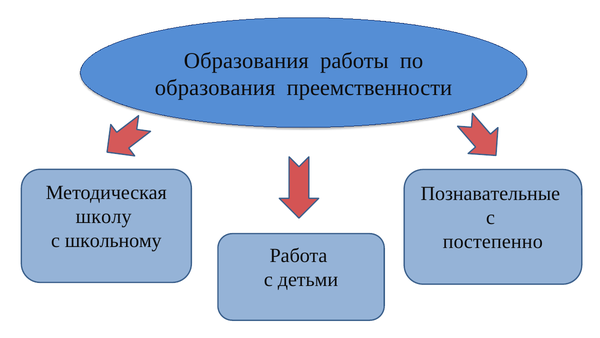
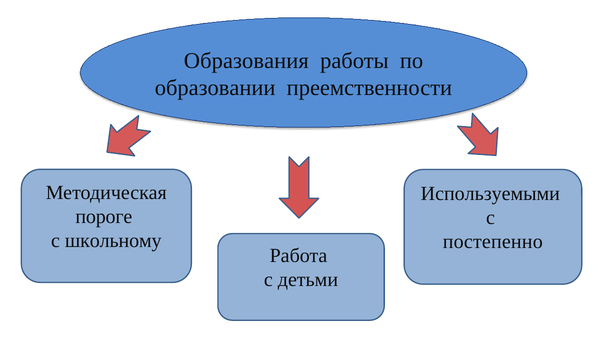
образования: образования -> образовании (215, 87)
Познавательные: Познавательные -> Используемыми (490, 193)
школу: школу -> пороге (104, 216)
